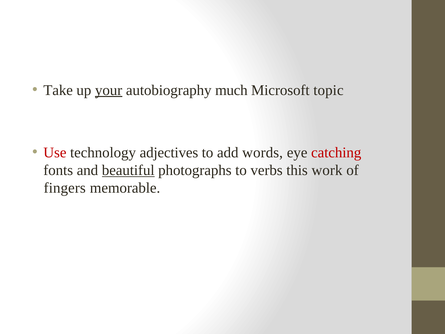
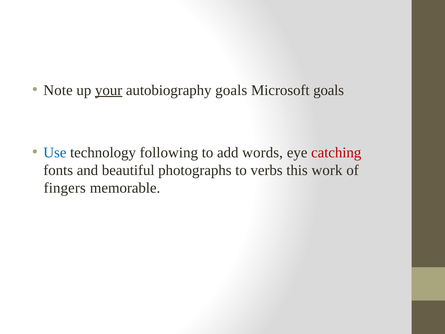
Take: Take -> Note (58, 90)
autobiography much: much -> goals (231, 90)
Microsoft topic: topic -> goals (329, 90)
Use colour: red -> blue (55, 152)
adjectives: adjectives -> following (169, 152)
beautiful underline: present -> none (128, 170)
